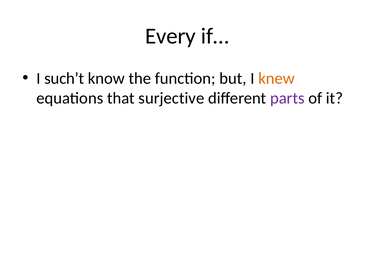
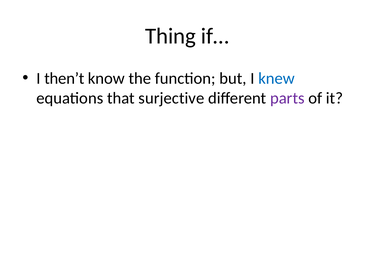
Every: Every -> Thing (170, 36)
such’t: such’t -> then’t (64, 78)
knew colour: orange -> blue (276, 78)
